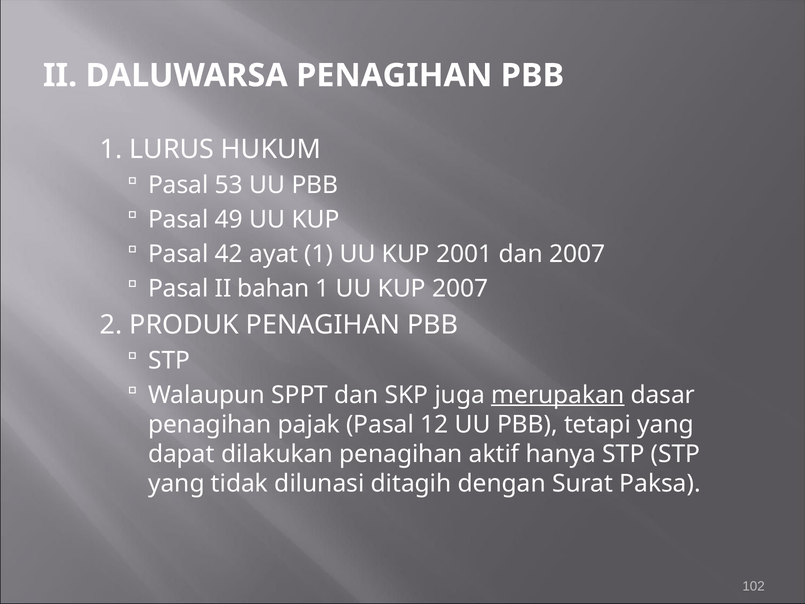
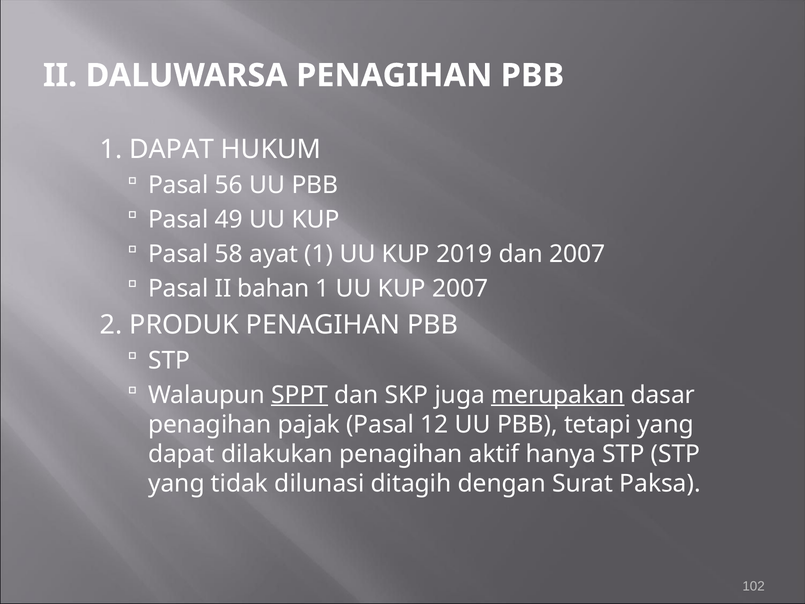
1 LURUS: LURUS -> DAPAT (172, 149)
53: 53 -> 56 (229, 185)
42: 42 -> 58 (229, 254)
2001: 2001 -> 2019 (464, 254)
SPPT underline: none -> present (300, 395)
